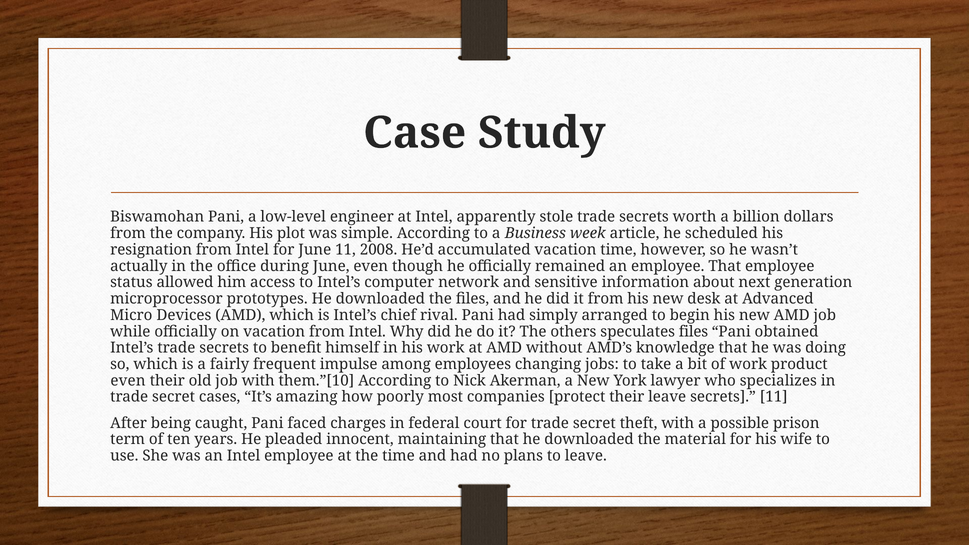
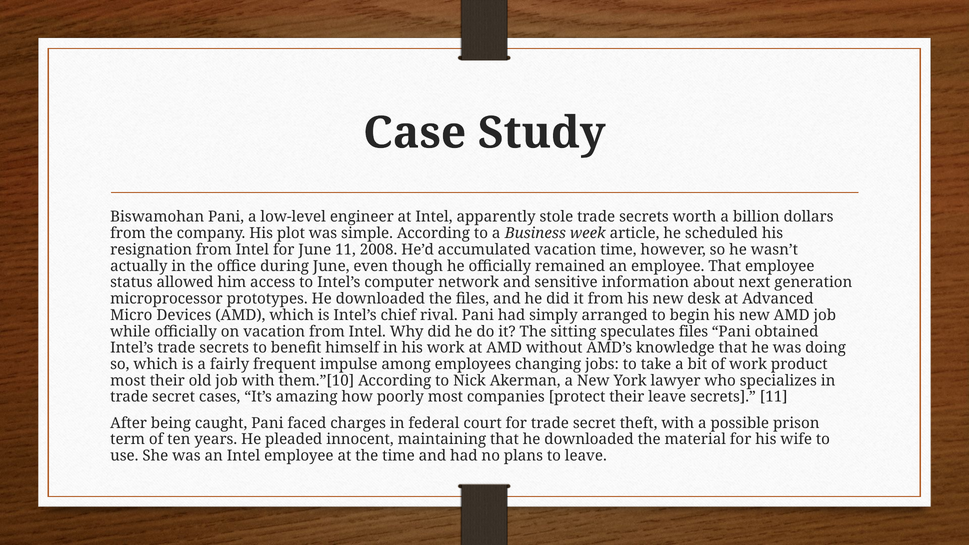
others: others -> sitting (573, 332)
even: even -> most (128, 381)
